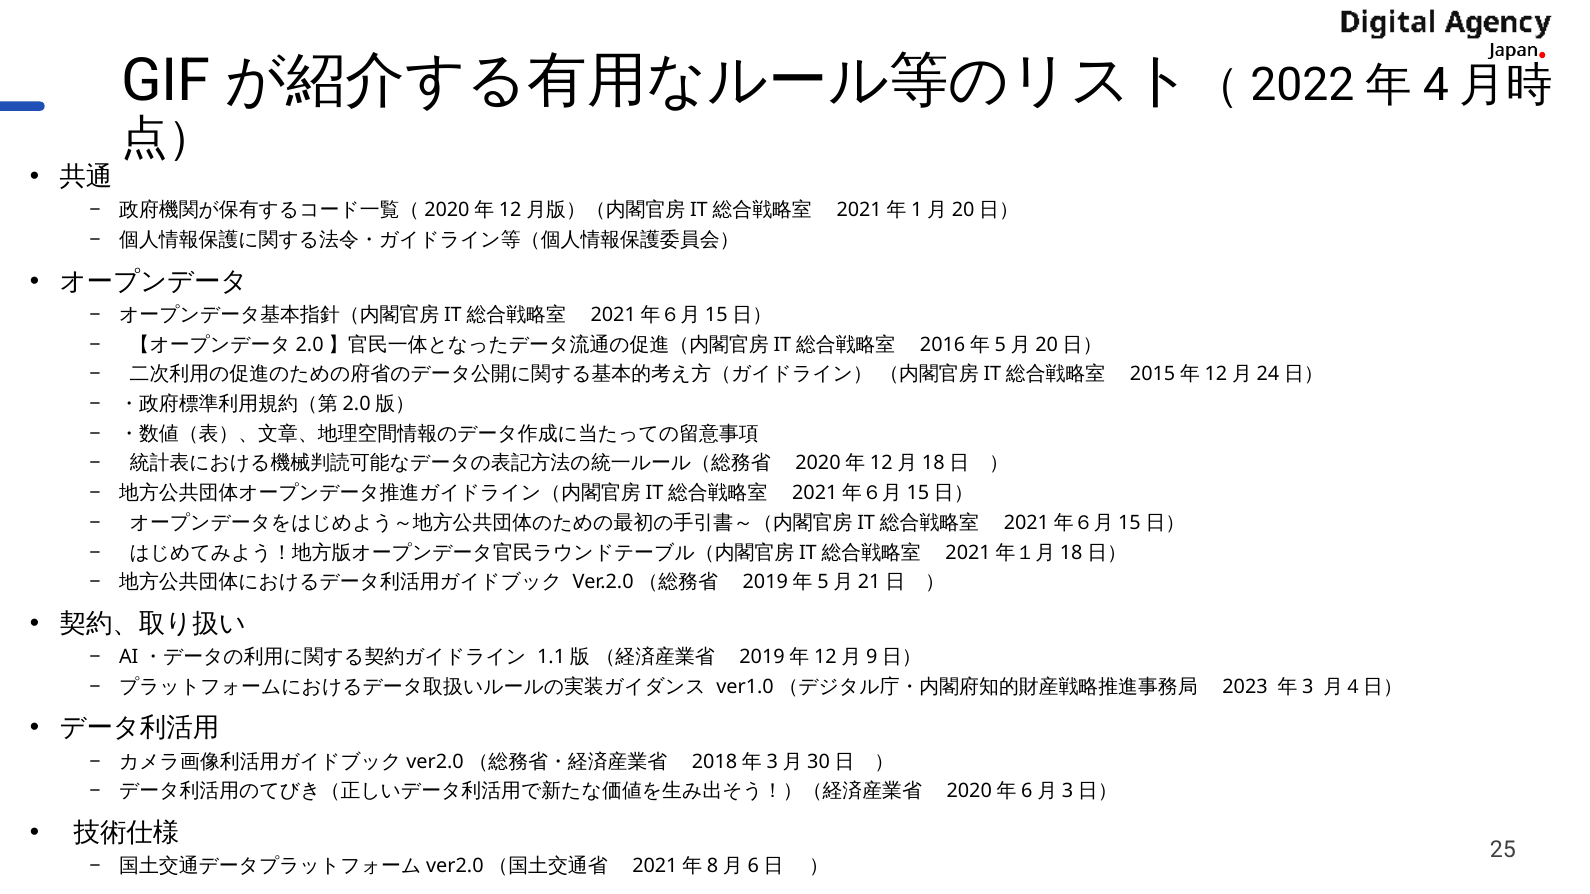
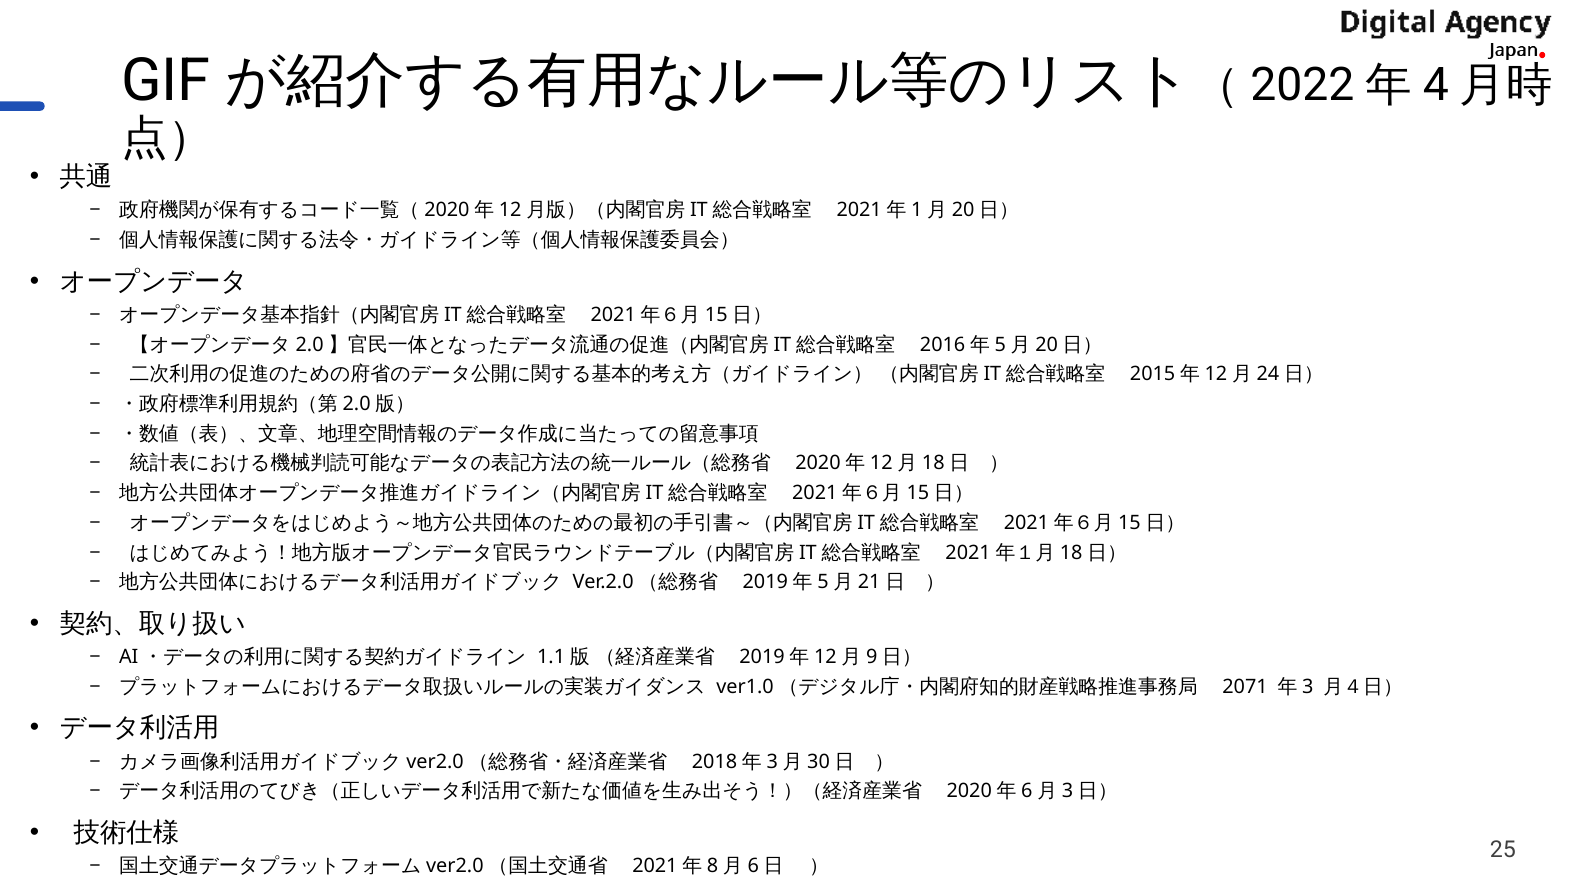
2023: 2023 -> 2071 (1245, 687)
